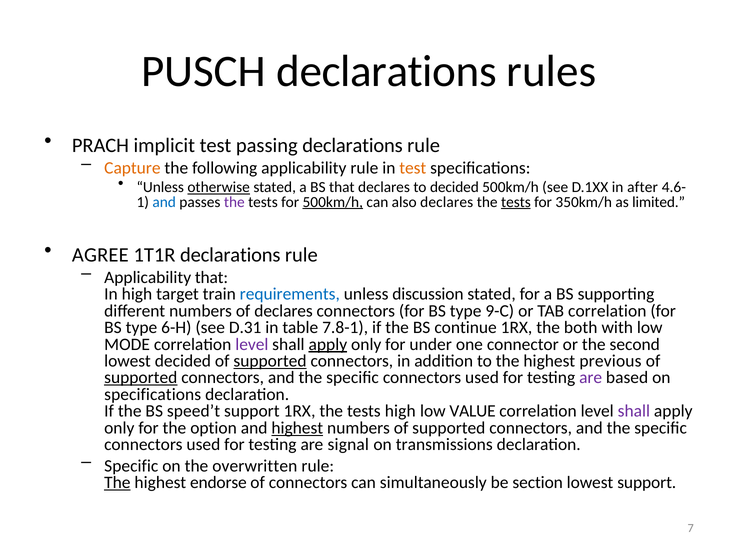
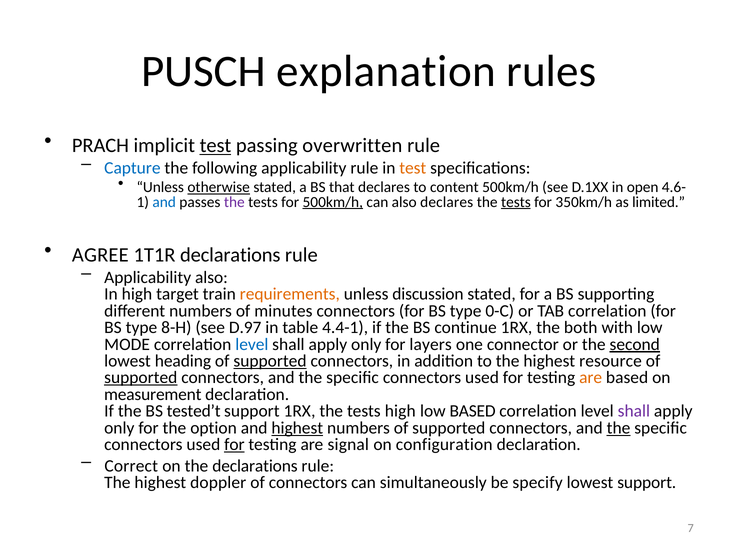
PUSCH declarations: declarations -> explanation (386, 71)
test underline: none -> present (215, 146)
passing declarations: declarations -> overwritten (352, 146)
Capture colour: orange -> blue (132, 168)
to decided: decided -> content (454, 187)
after: after -> open (643, 187)
Applicability that: that -> also (211, 278)
requirements colour: blue -> orange (290, 294)
of declares: declares -> minutes (283, 311)
9-C: 9-C -> 0-C (500, 311)
6-H: 6-H -> 8-H (176, 328)
D.31: D.31 -> D.97 (245, 328)
7.8-1: 7.8-1 -> 4.4-1 (345, 328)
level colour: purple -> blue (252, 345)
apply underline: present -> none (328, 345)
under: under -> layers (431, 345)
second underline: none -> present (635, 345)
lowest decided: decided -> heading (183, 361)
previous: previous -> resource (610, 361)
are colour: purple -> orange (591, 378)
specifications: specifications -> measurement (153, 395)
speed’t: speed’t -> tested’t (194, 412)
low VALUE: VALUE -> BASED (473, 412)
the underline: none -> present (619, 428)
for underline: none -> present (234, 445)
transmissions: transmissions -> configuration (444, 445)
Specific: Specific -> Correct (131, 466)
the overwritten: overwritten -> declarations (255, 466)
The underline: present -> none (117, 483)
endorse: endorse -> doppler (218, 483)
section: section -> specify (538, 483)
